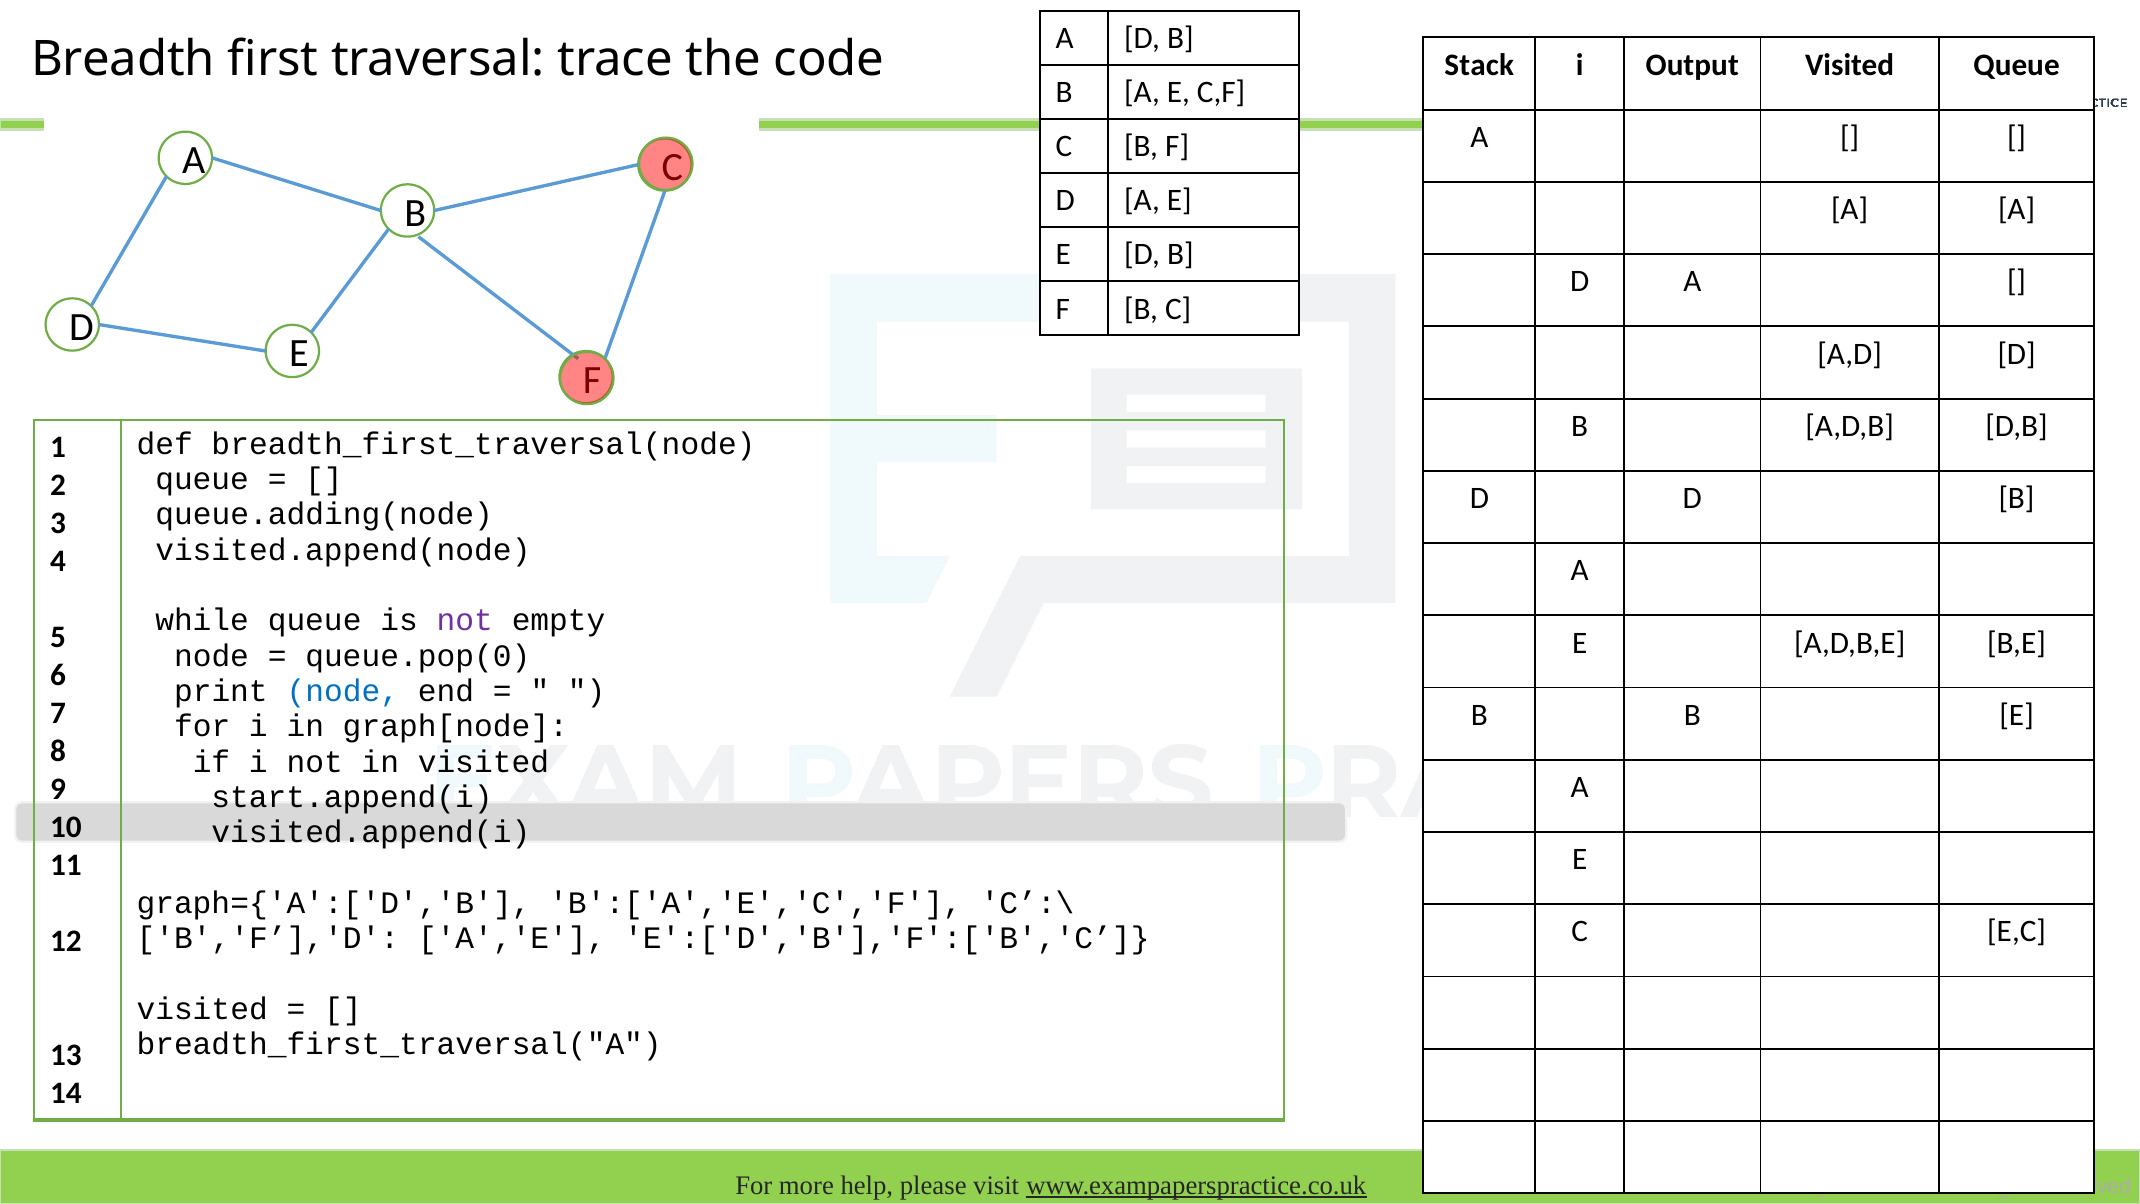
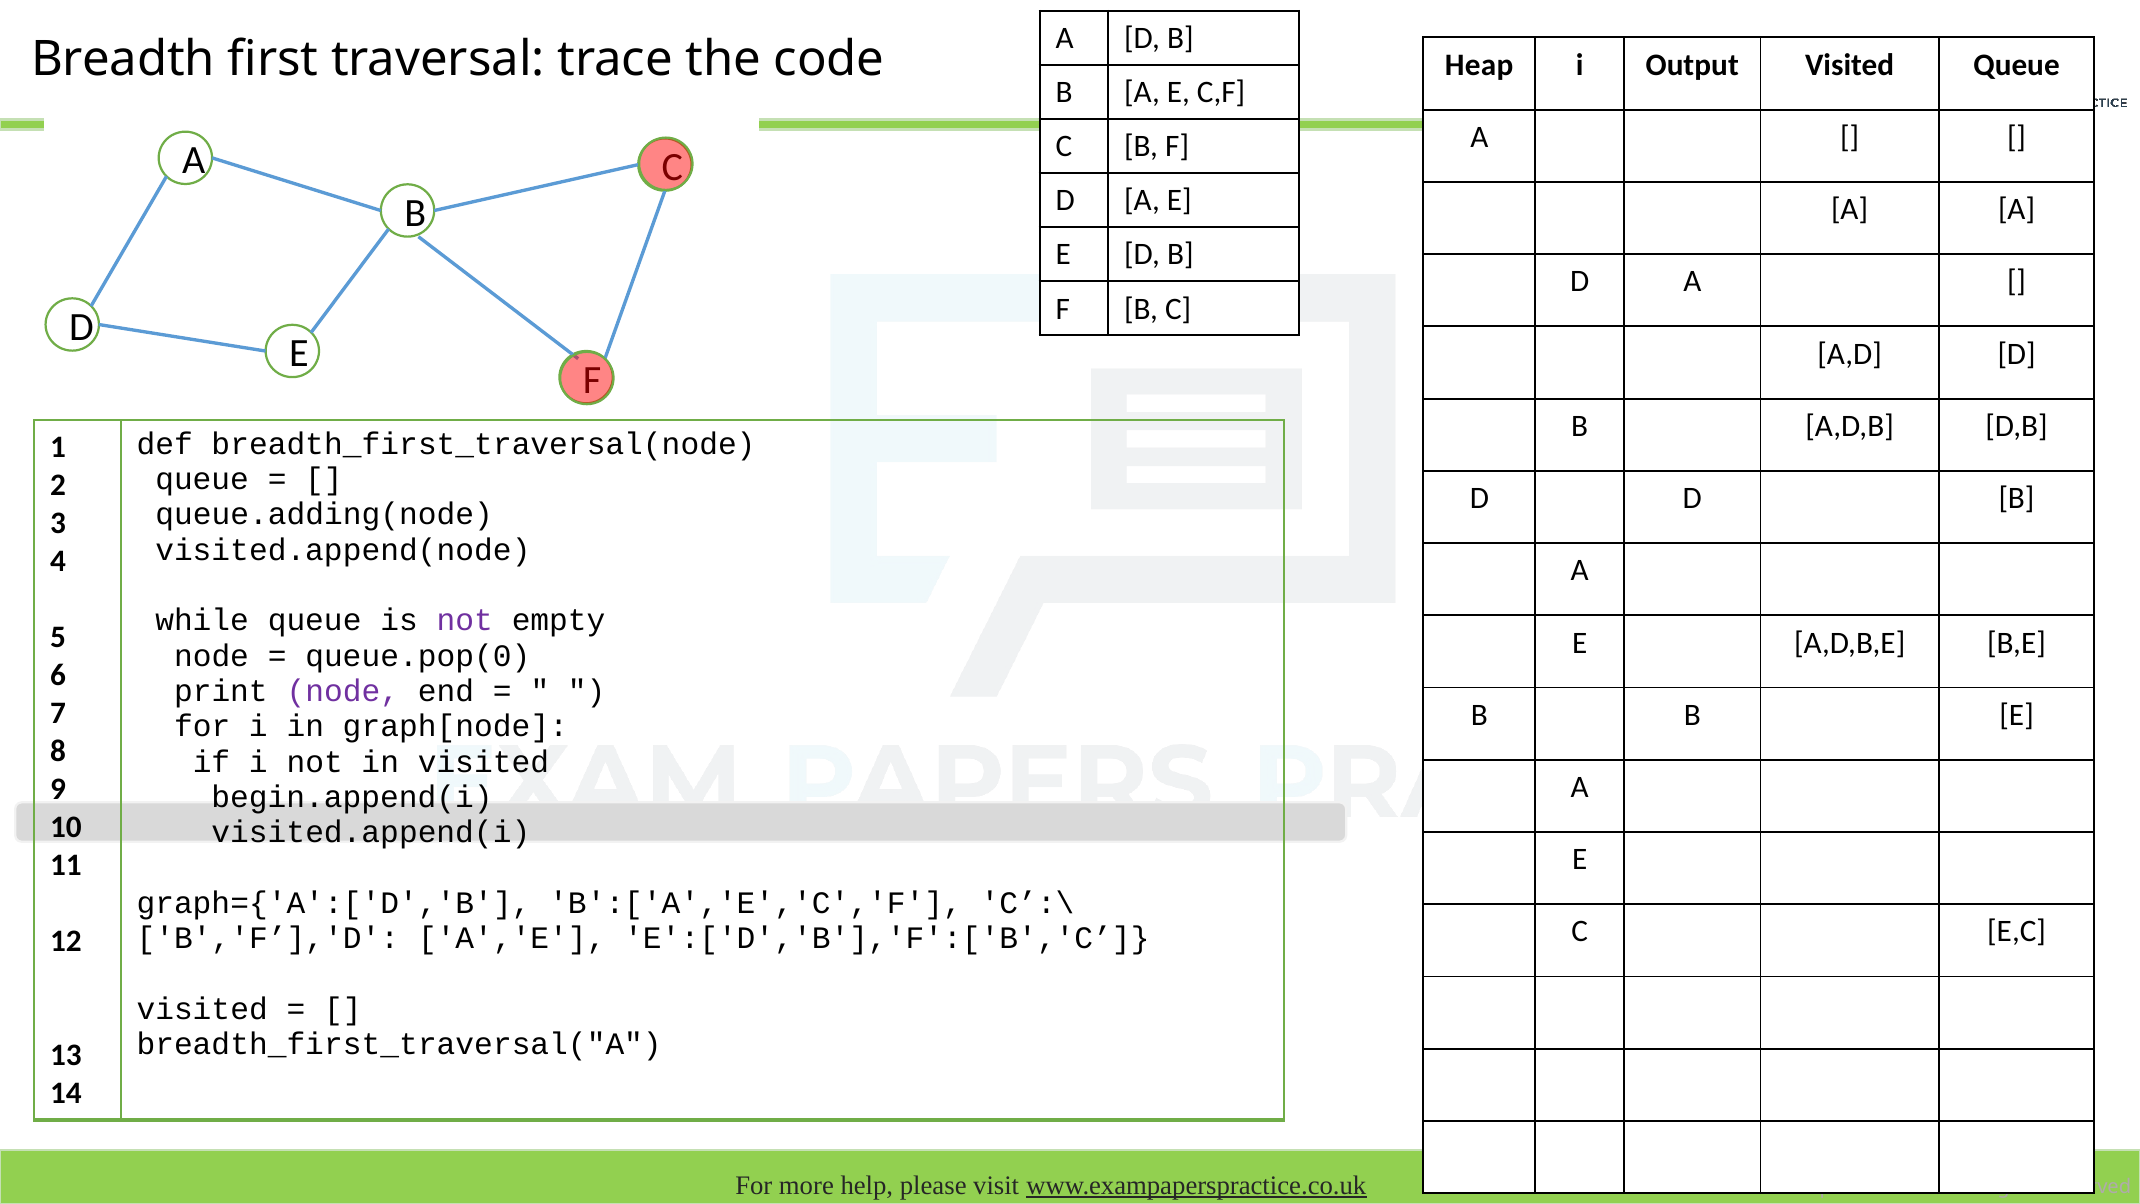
Stack: Stack -> Heap (1479, 65)
node colour: blue -> purple (343, 691)
start.append(i: start.append(i -> begin.append(i (352, 797)
